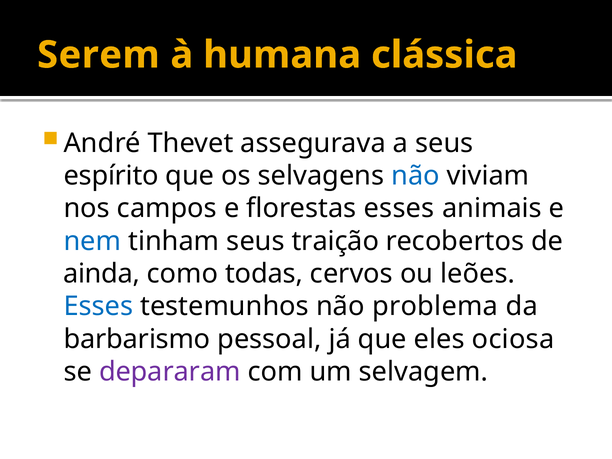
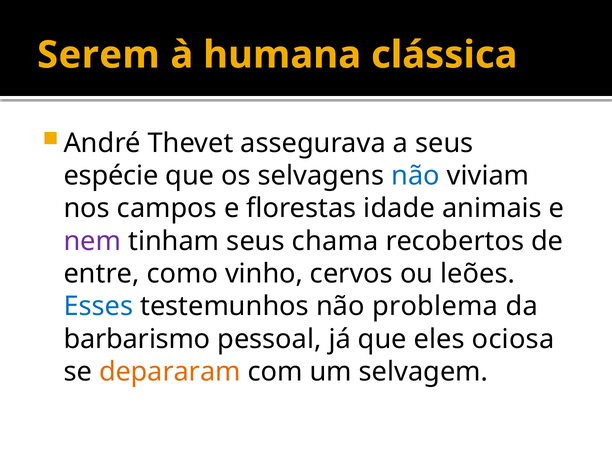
espírito: espírito -> espécie (111, 176)
florestas esses: esses -> idade (399, 208)
nem colour: blue -> purple (92, 241)
traição: traição -> chama (335, 241)
ainda: ainda -> entre (102, 274)
todas: todas -> vinho (264, 274)
depararam colour: purple -> orange (170, 372)
